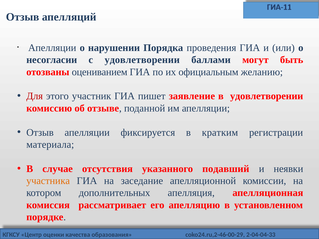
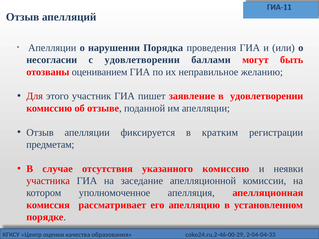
официальным: официальным -> неправильное (208, 72)
материала: материала -> предметам (50, 145)
указанного подавший: подавший -> комиссию (226, 169)
участника colour: orange -> red (48, 181)
дополнительных: дополнительных -> уполномоченное (115, 193)
